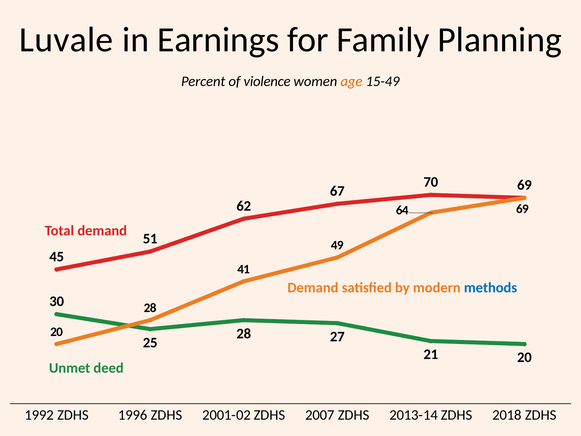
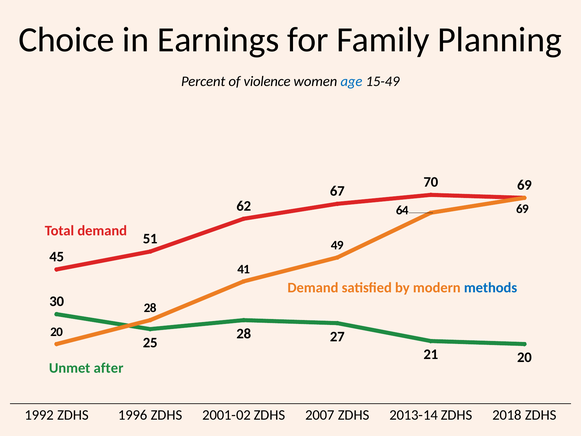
Luvale: Luvale -> Choice (66, 40)
age colour: orange -> blue (351, 81)
deed: deed -> after (109, 368)
